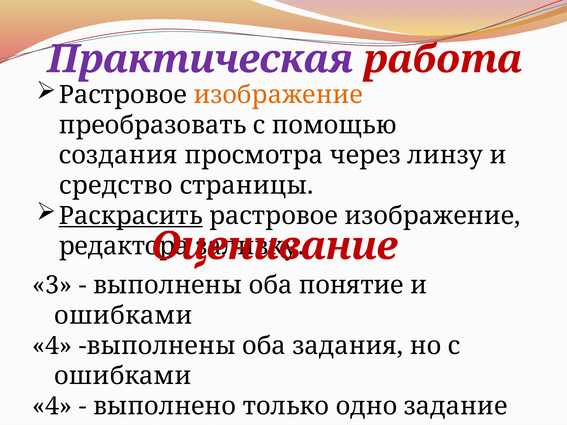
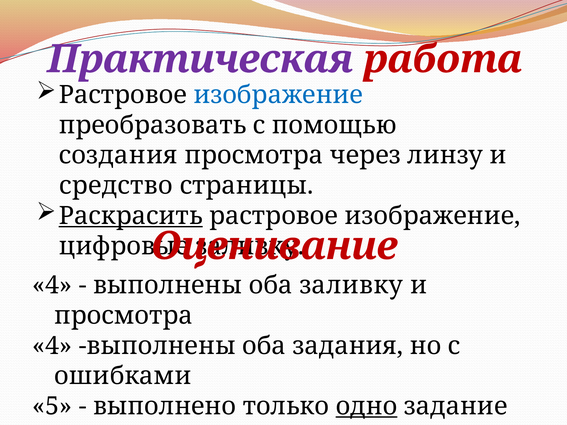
изображение colour: orange -> blue (278, 95)
редактора: редактора -> цифровые (124, 246)
3: 3 -> 4 (52, 285)
оба понятие: понятие -> заливку (351, 285)
ошибками: ошибками -> просмотра (124, 316)
4: 4 -> 5 (52, 406)
одно underline: none -> present (366, 406)
